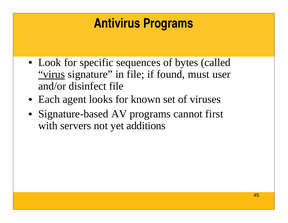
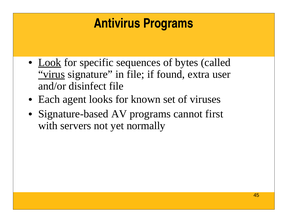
Look underline: none -> present (50, 62)
must: must -> extra (199, 74)
additions: additions -> normally (146, 126)
